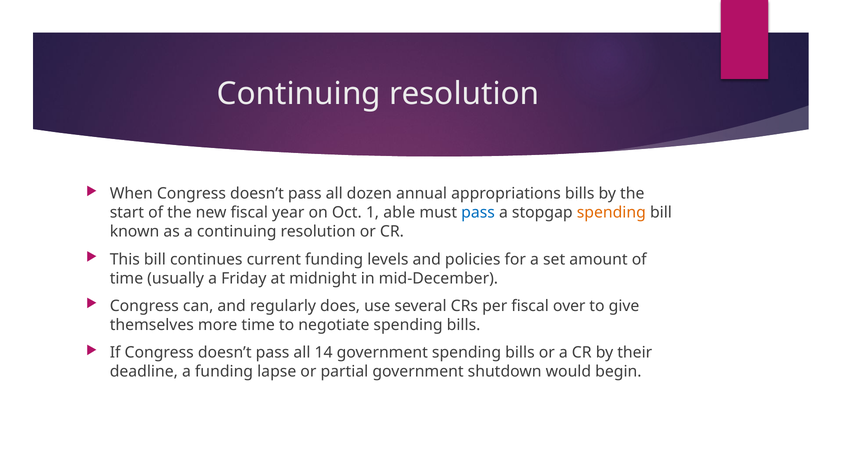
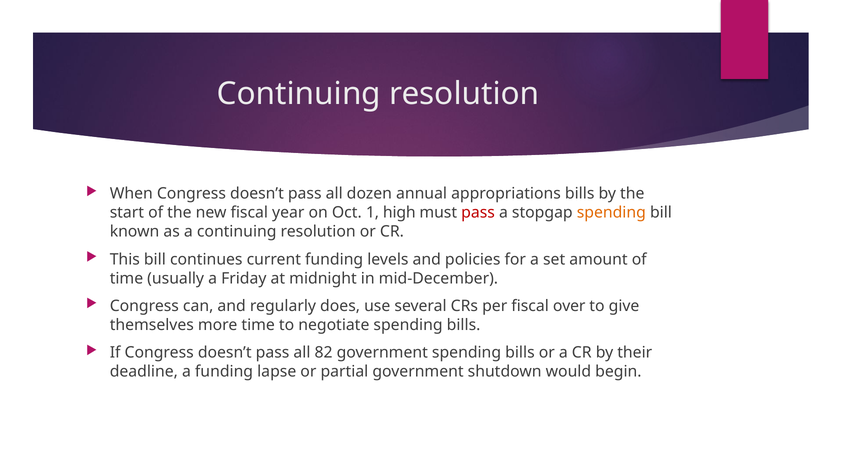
able: able -> high (399, 212)
pass colour: blue -> red (478, 212)
14: 14 -> 82 (324, 352)
